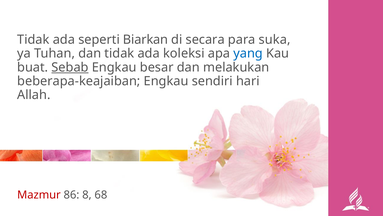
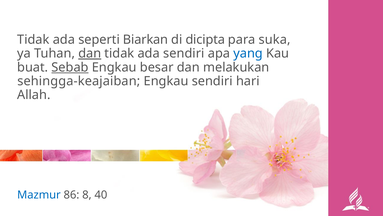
secara: secara -> dicipta (205, 40)
dan underline: none -> present (90, 53)
ada koleksi: koleksi -> sendiri (184, 53)
beberapa-keajaiban: beberapa-keajaiban -> sehingga-keajaiban (79, 81)
Mazmur colour: red -> blue (39, 194)
68: 68 -> 40 (101, 194)
